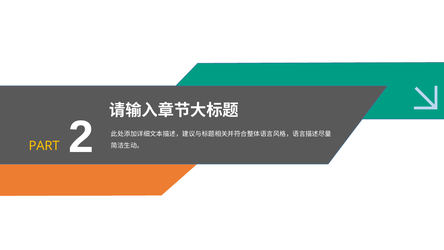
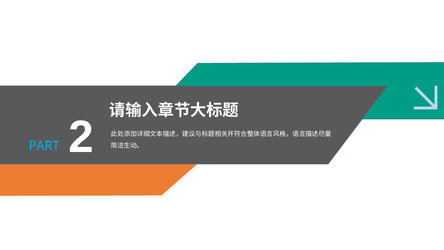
PART colour: yellow -> light blue (44, 146)
